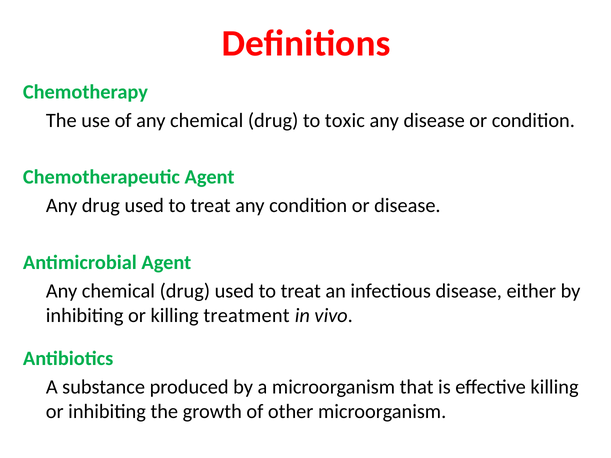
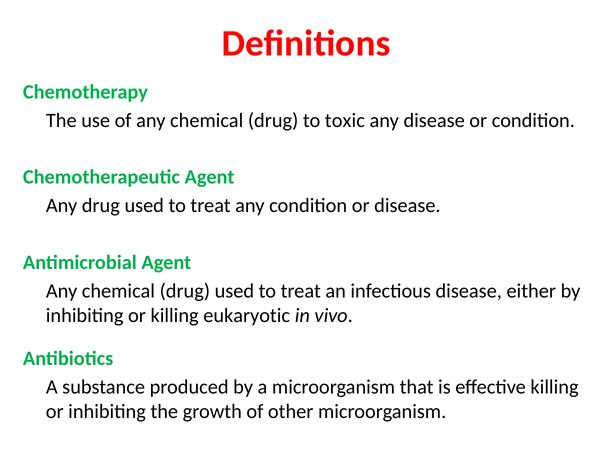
treatment: treatment -> eukaryotic (247, 316)
